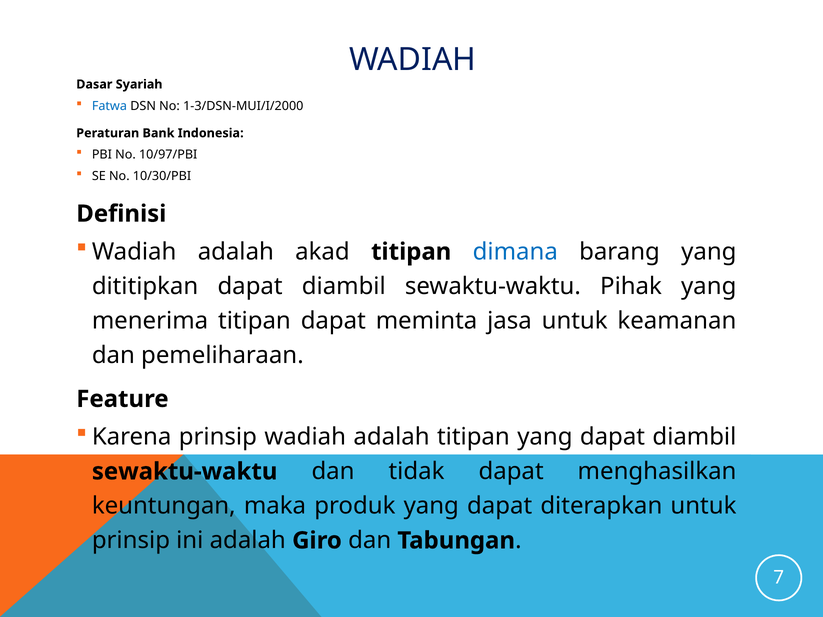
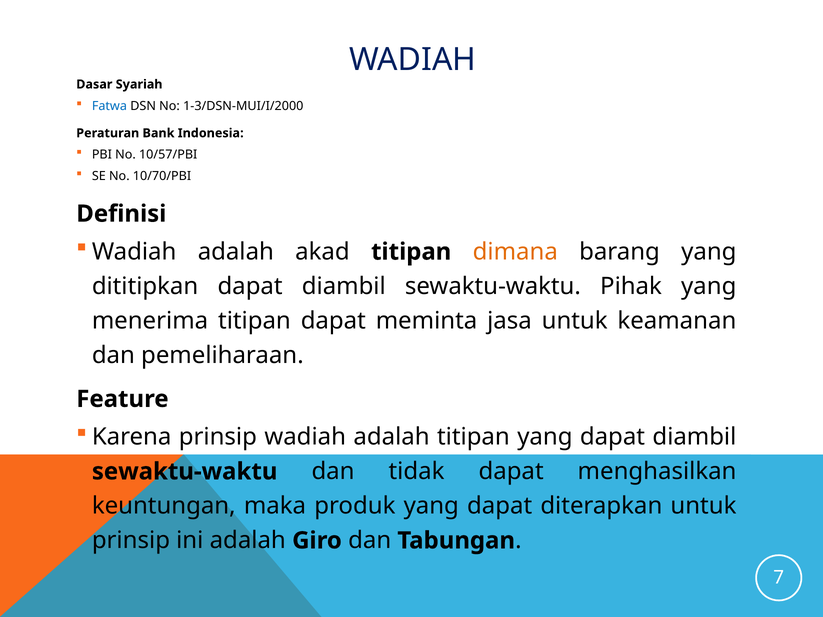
10/97/PBI: 10/97/PBI -> 10/57/PBI (168, 155)
10/30/PBI: 10/30/PBI -> 10/70/PBI (162, 176)
dimana colour: blue -> orange (515, 252)
